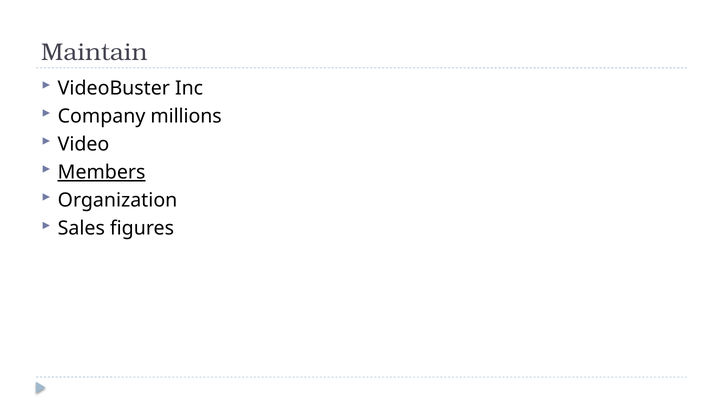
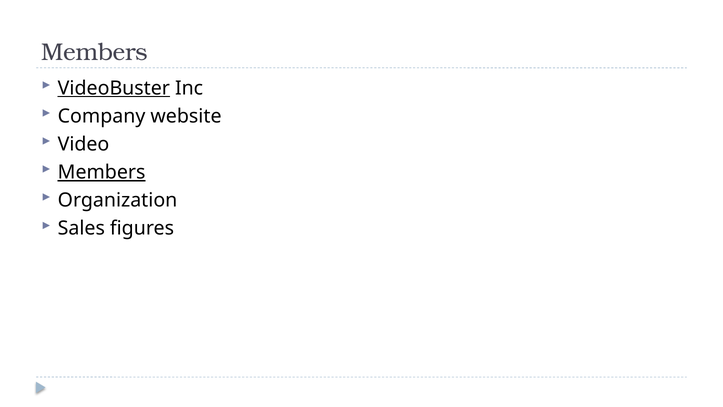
Maintain: Maintain -> Members (95, 52)
VideoBuster underline: none -> present (114, 88)
millions: millions -> website (186, 116)
